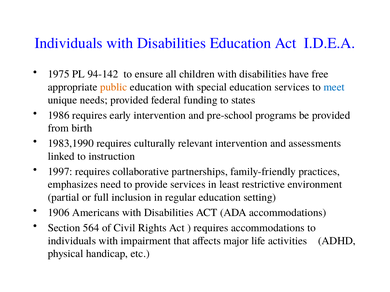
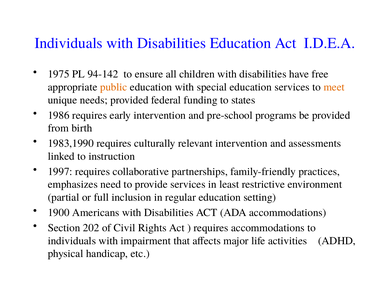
meet colour: blue -> orange (334, 87)
1906: 1906 -> 1900 (59, 213)
564: 564 -> 202 (91, 228)
